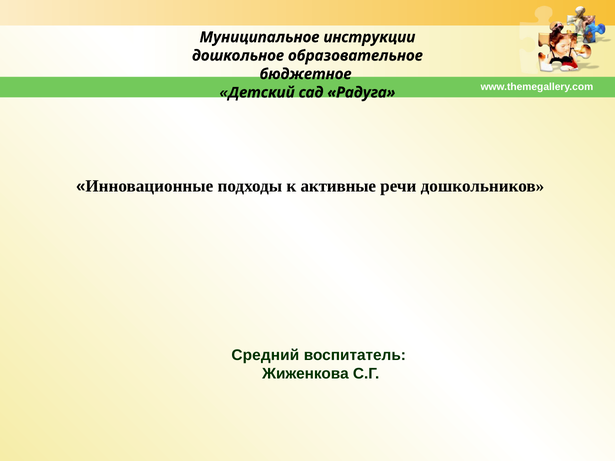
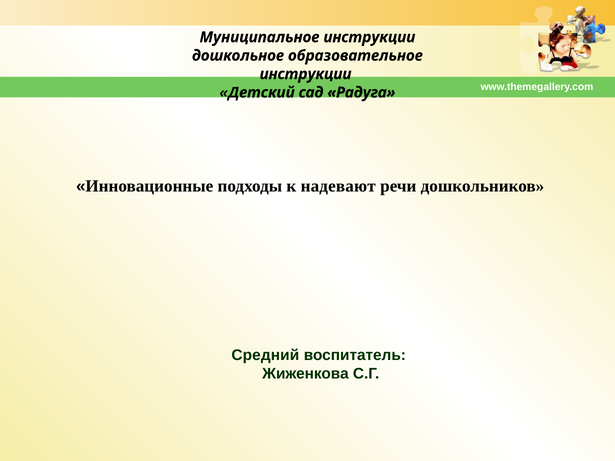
бюджетное: бюджетное -> инструкции (306, 74)
активные: активные -> надевают (338, 186)
